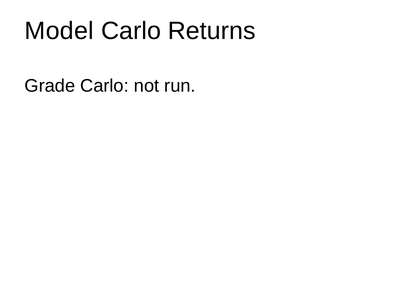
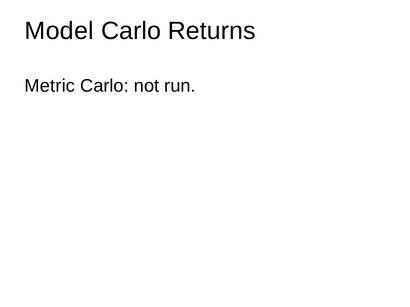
Grade: Grade -> Metric (50, 86)
